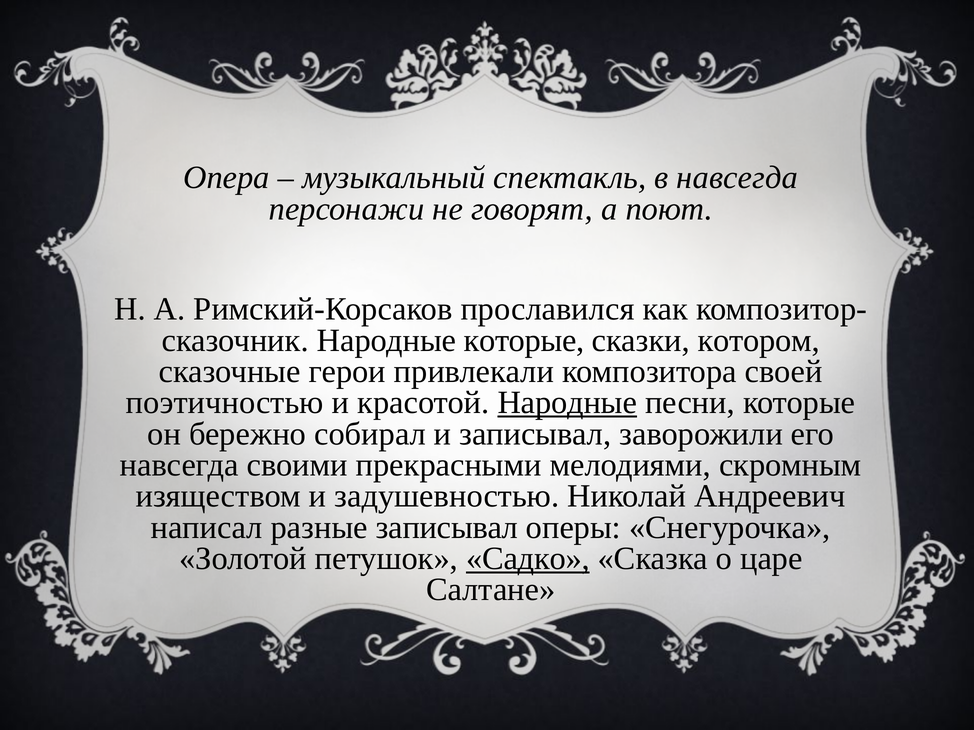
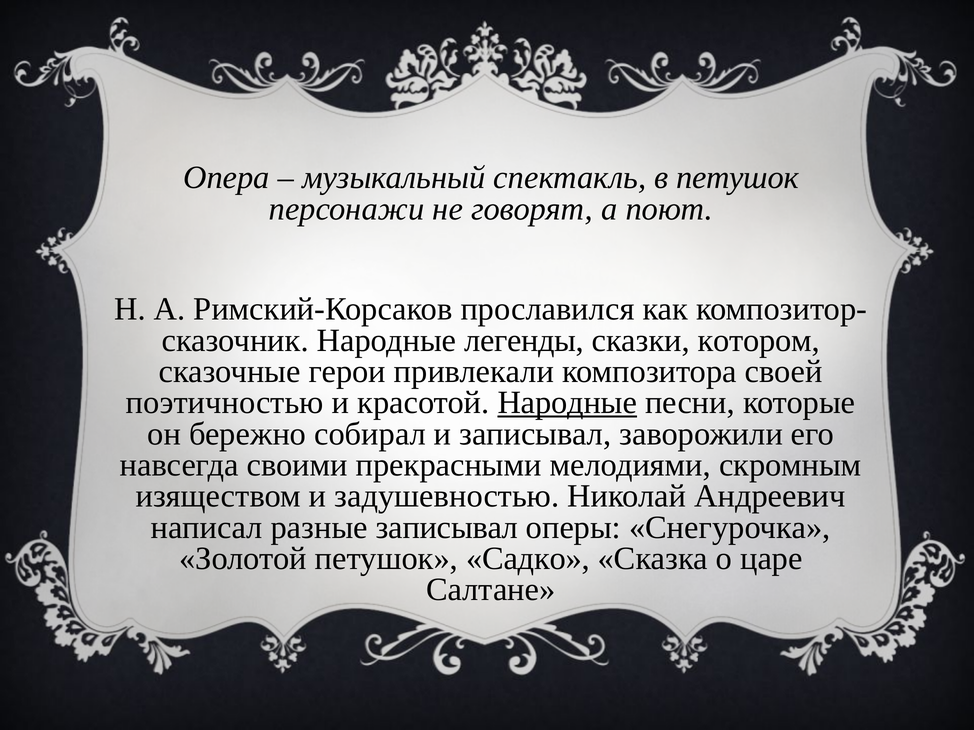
в навсегда: навсегда -> петушок (737, 178)
Народные которые: которые -> легенды (524, 341)
Садко underline: present -> none (528, 559)
